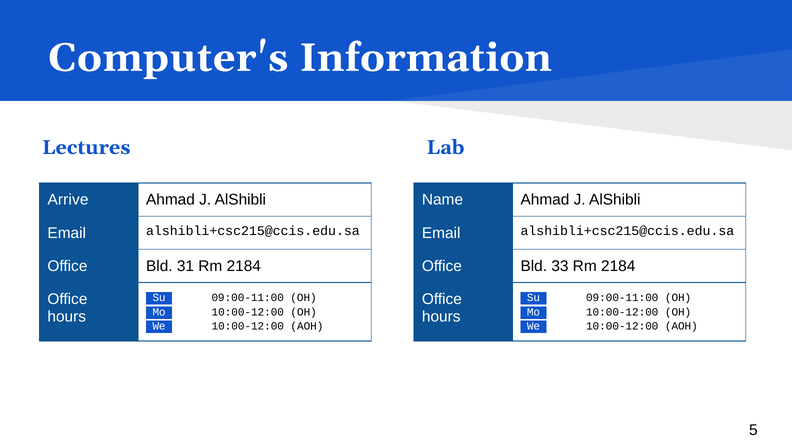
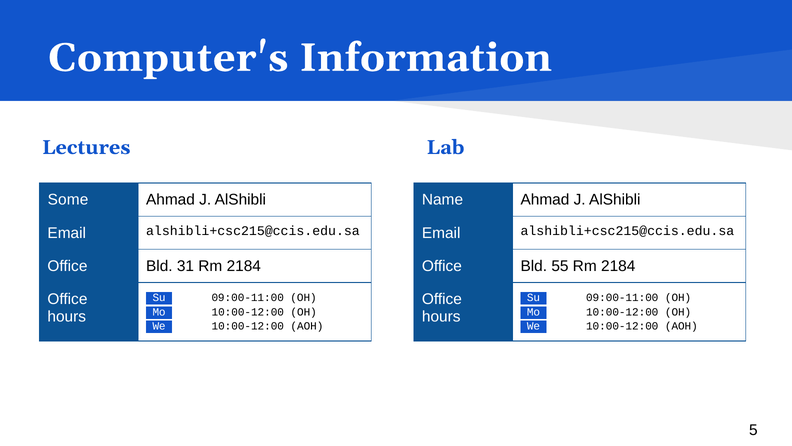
Arrive: Arrive -> Some (68, 200)
33: 33 -> 55 (560, 266)
